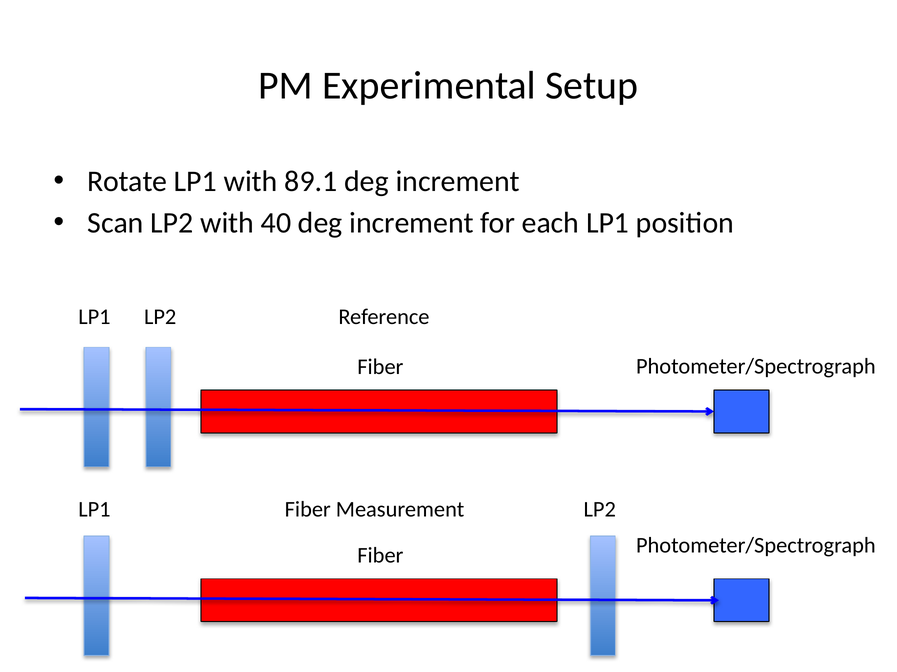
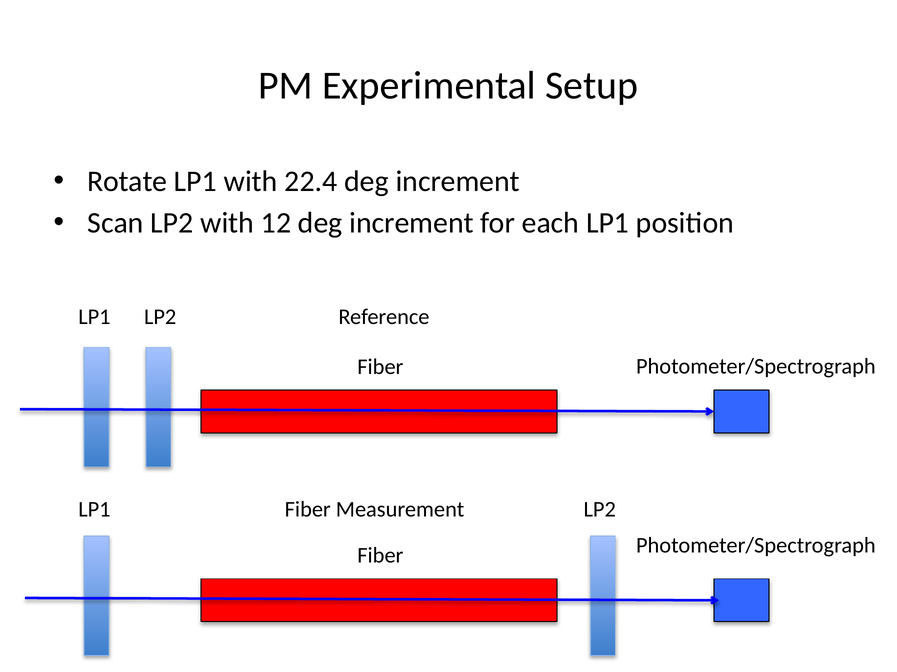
89.1: 89.1 -> 22.4 (311, 182)
40: 40 -> 12 (276, 223)
